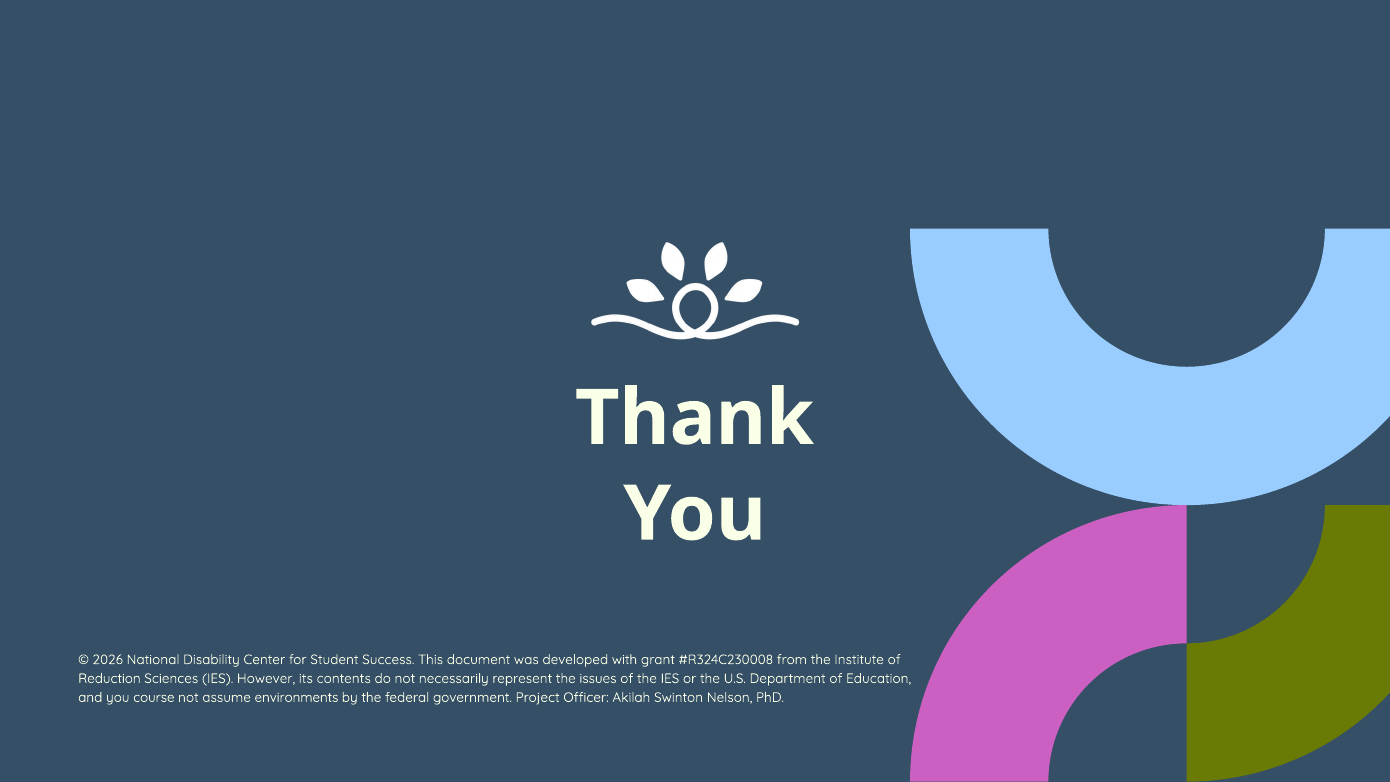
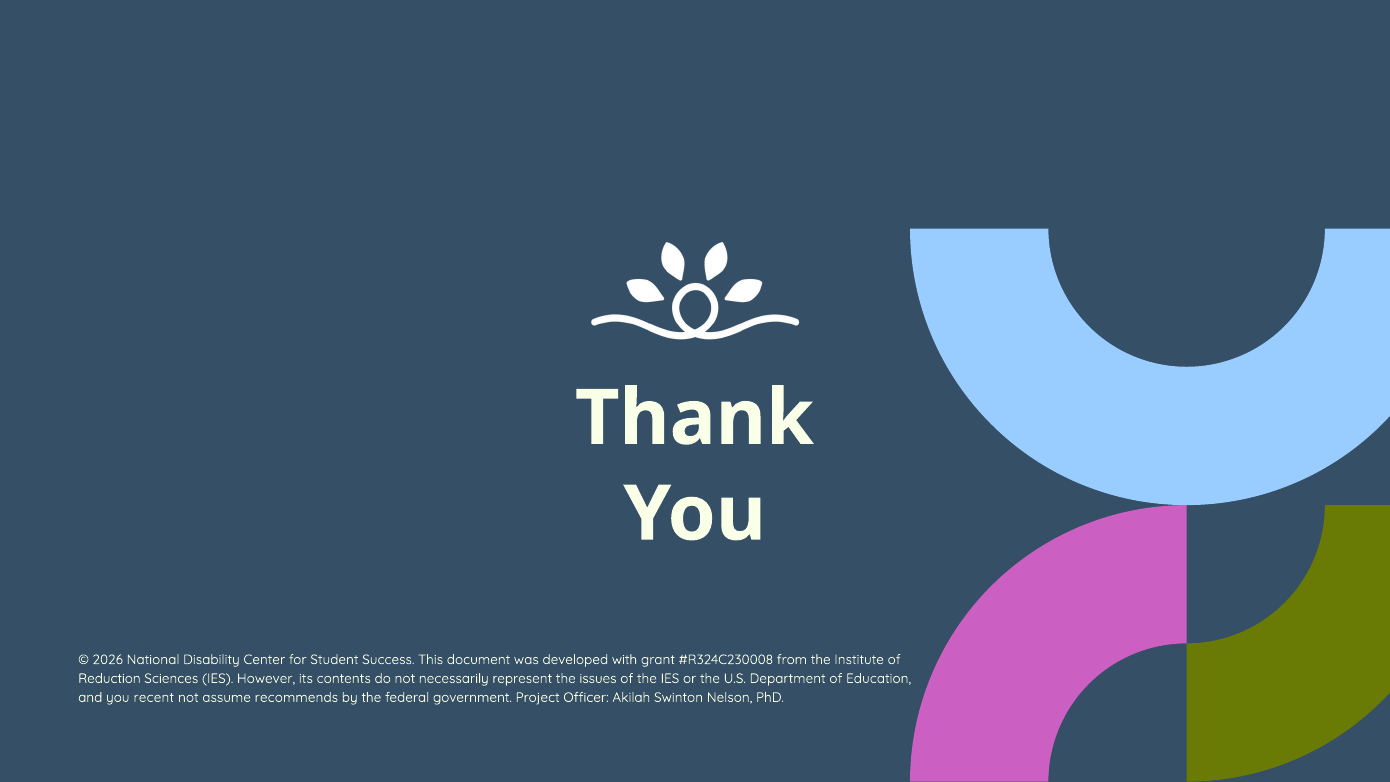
course: course -> recent (154, 697)
environments: environments -> recommends (296, 697)
